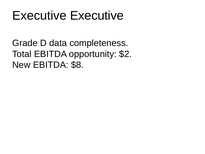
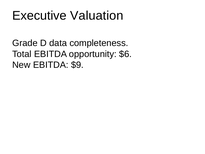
Executive Executive: Executive -> Valuation (97, 16)
$2: $2 -> $6 (125, 54)
$8: $8 -> $9 (77, 65)
